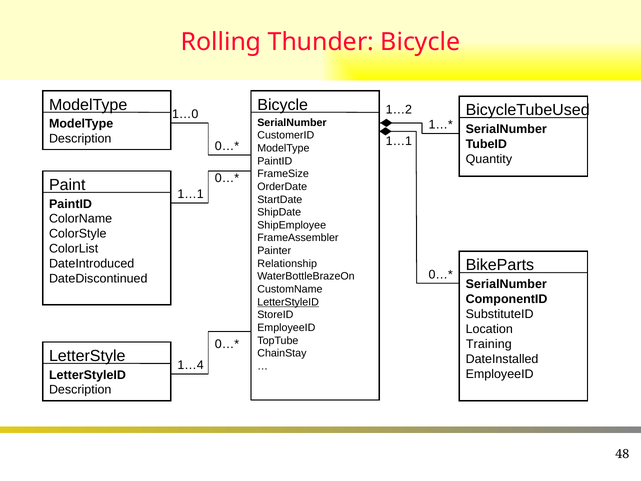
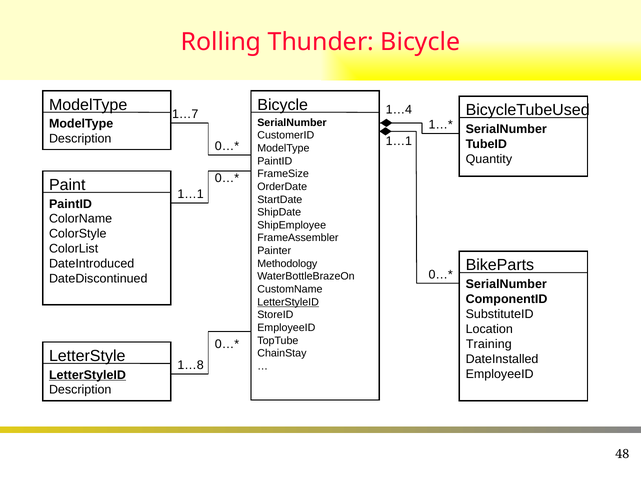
1…2: 1…2 -> 1…4 (399, 110)
1…0: 1…0 -> 1…7 (185, 114)
Relationship: Relationship -> Methodology (287, 263)
1…4: 1…4 -> 1…8 (191, 365)
LetterStyleID underline: none -> present (87, 375)
